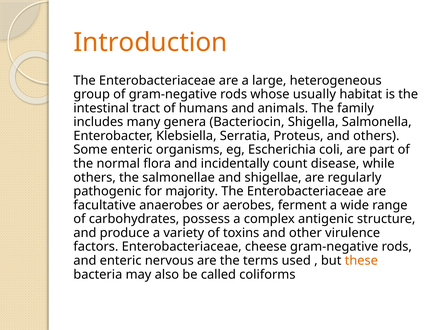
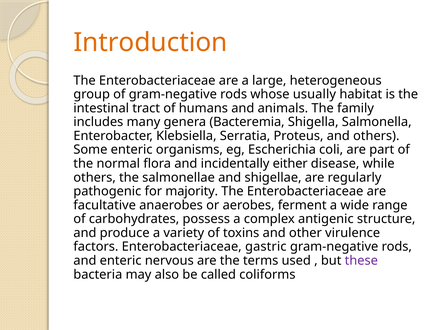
Bacteriocin: Bacteriocin -> Bacteremia (247, 122)
count: count -> either (290, 164)
cheese: cheese -> gastric (266, 247)
these colour: orange -> purple (361, 261)
